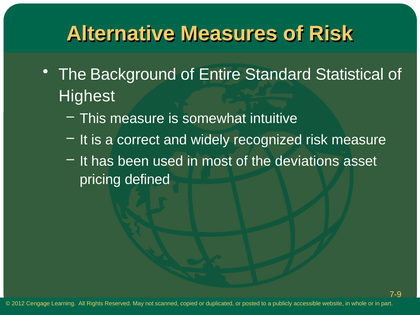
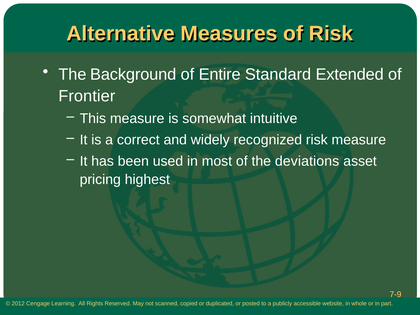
Statistical: Statistical -> Extended (350, 74)
Highest: Highest -> Frontier (87, 96)
defined: defined -> highest (147, 180)
